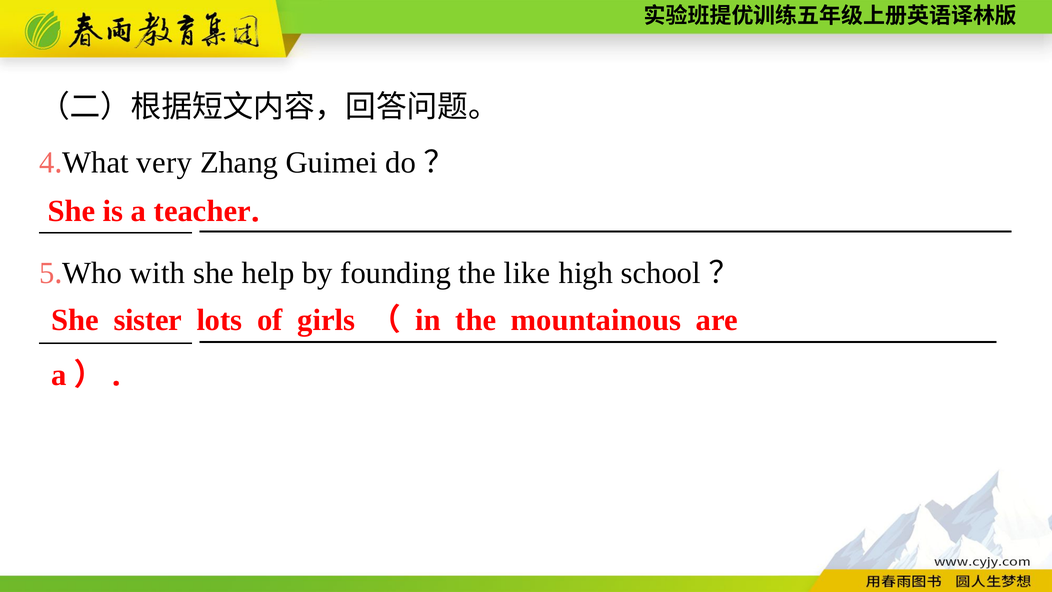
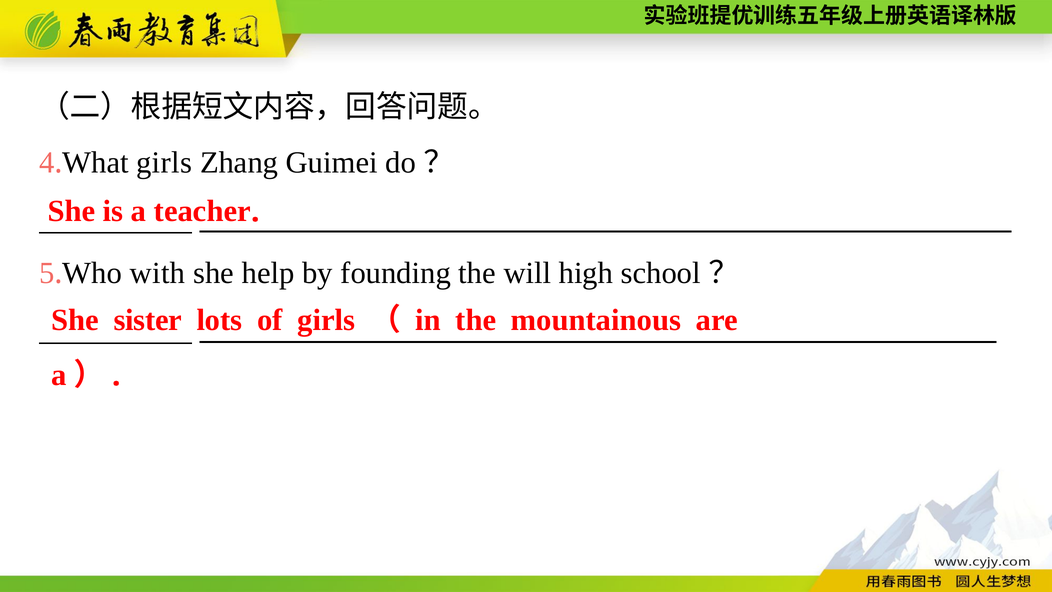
very: very -> girls (164, 163)
like: like -> will (527, 273)
